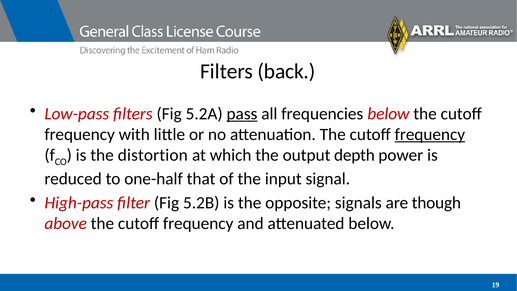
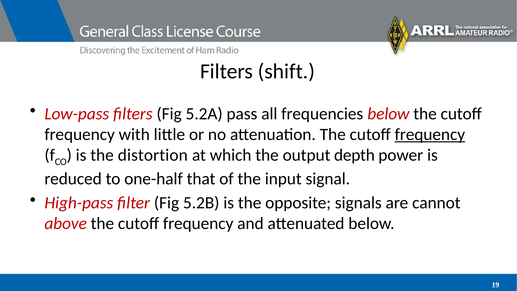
back: back -> shift (286, 71)
pass underline: present -> none (242, 114)
though: though -> cannot (436, 203)
